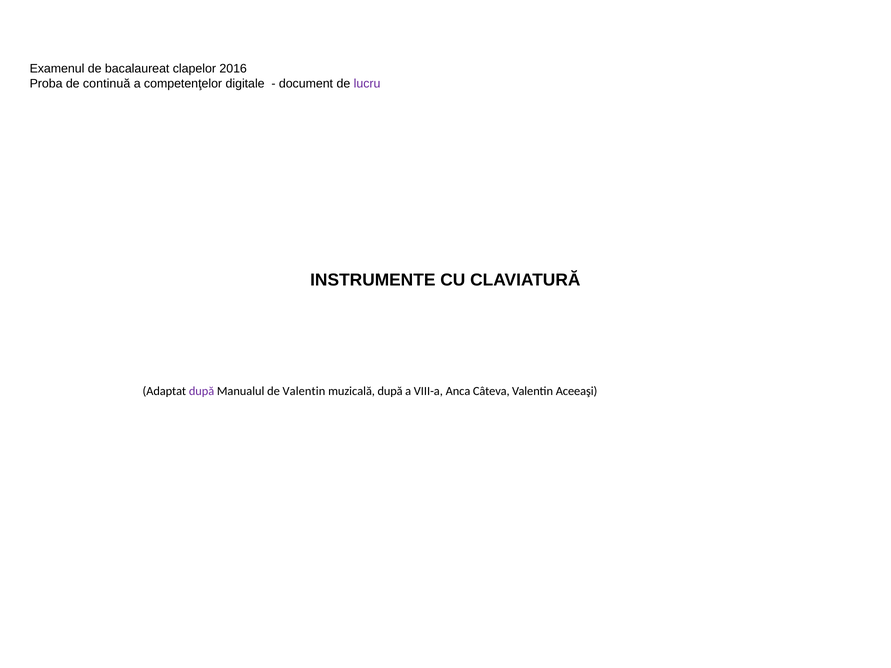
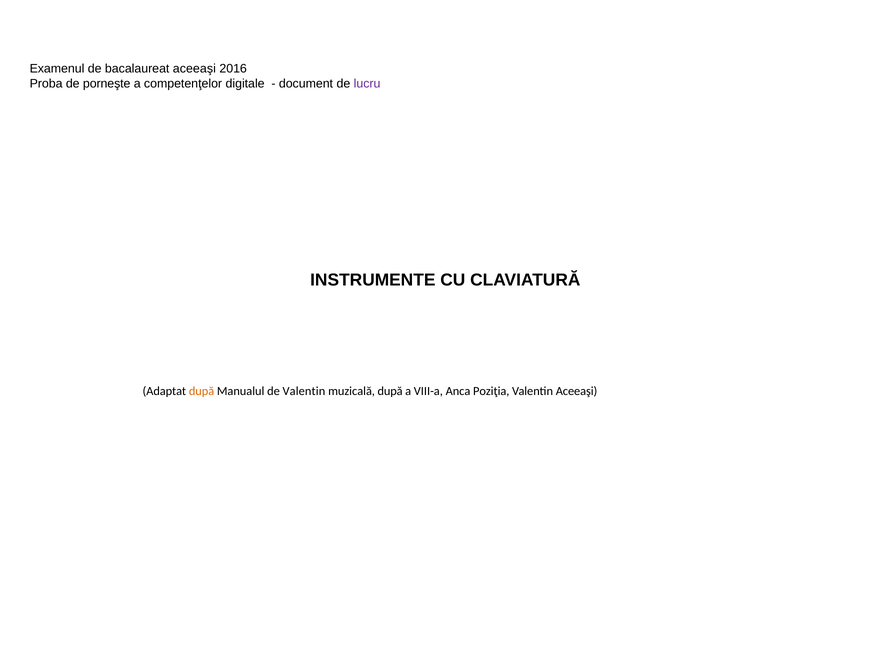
bacalaureat clapelor: clapelor -> aceeaşi (194, 69)
continuă: continuă -> porneşte (107, 83)
după colour: purple -> orange (202, 391)
Câteva: Câteva -> Poziţia (491, 391)
